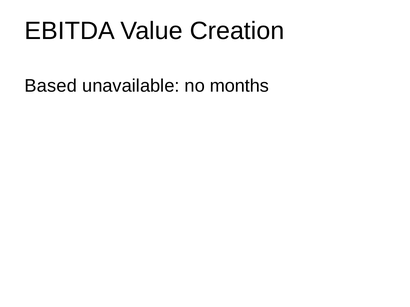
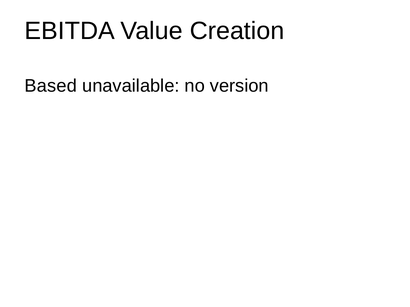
months: months -> version (239, 86)
